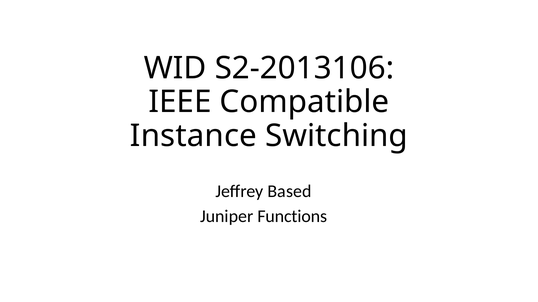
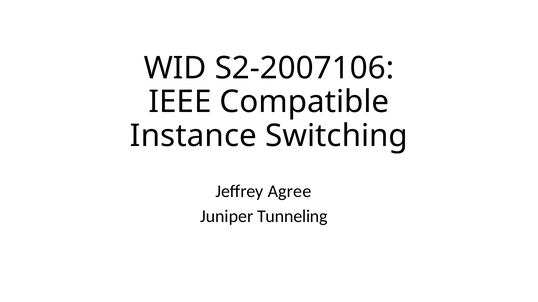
S2-2013106: S2-2013106 -> S2-2007106 (304, 68)
Based: Based -> Agree (290, 192)
Functions: Functions -> Tunneling (292, 217)
